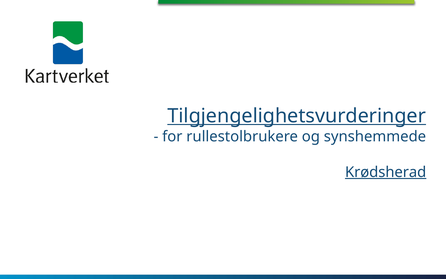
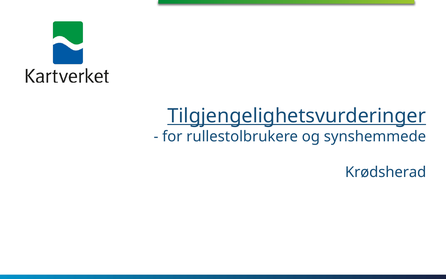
Krødsherad underline: present -> none (386, 172)
